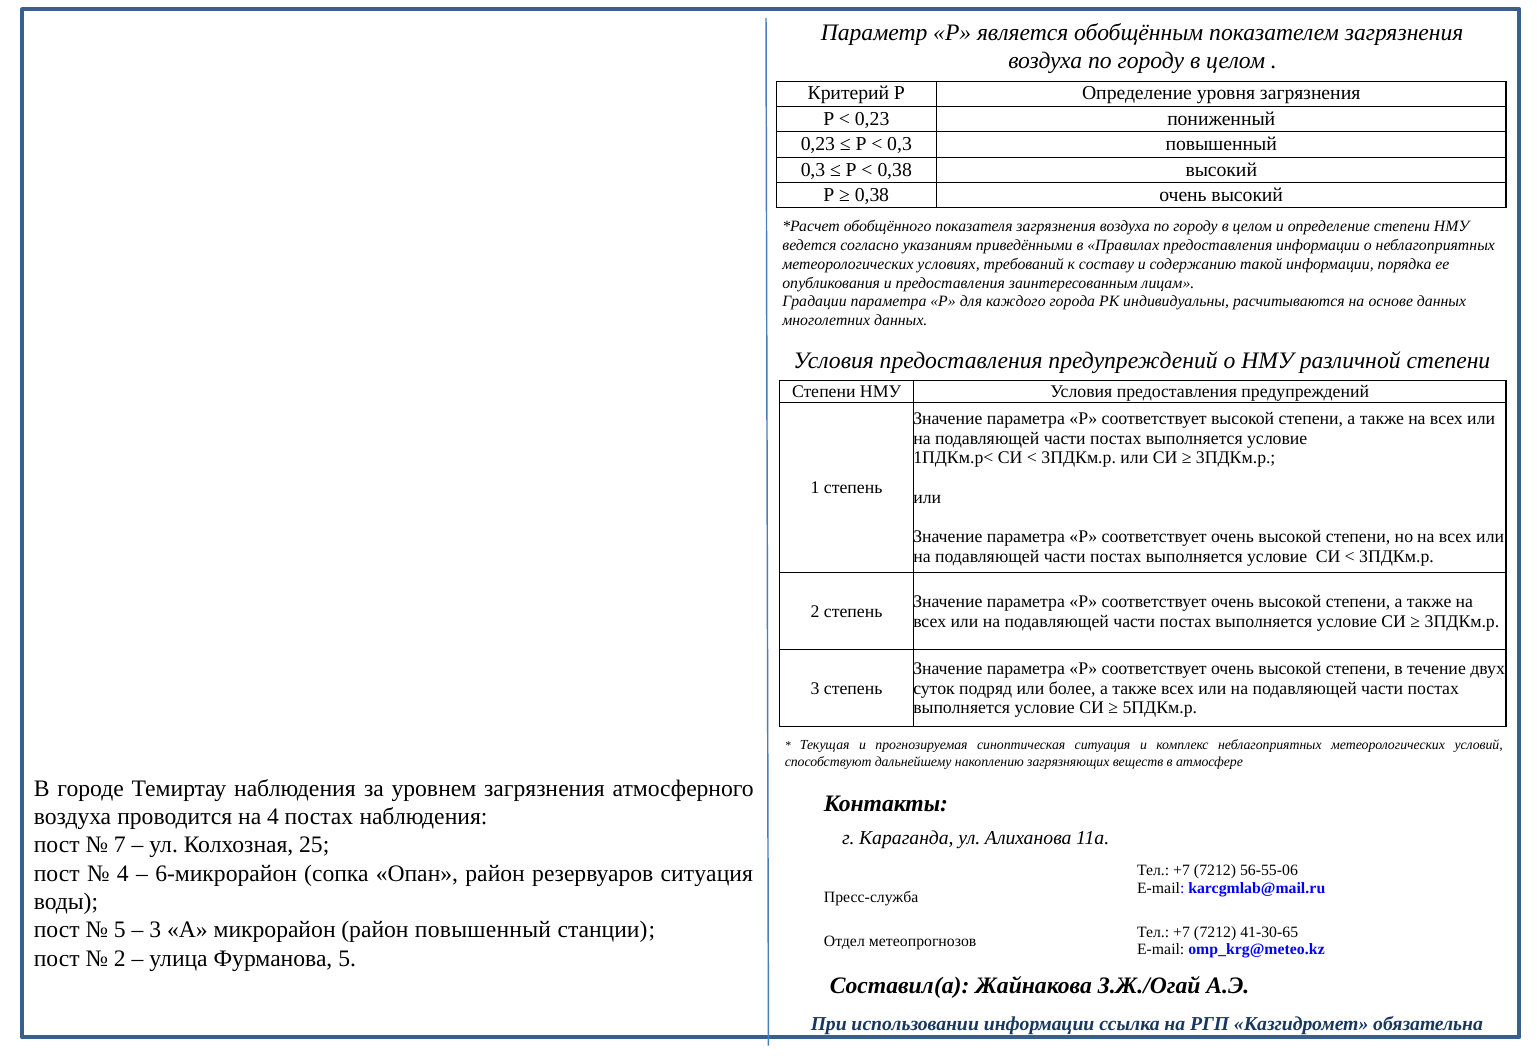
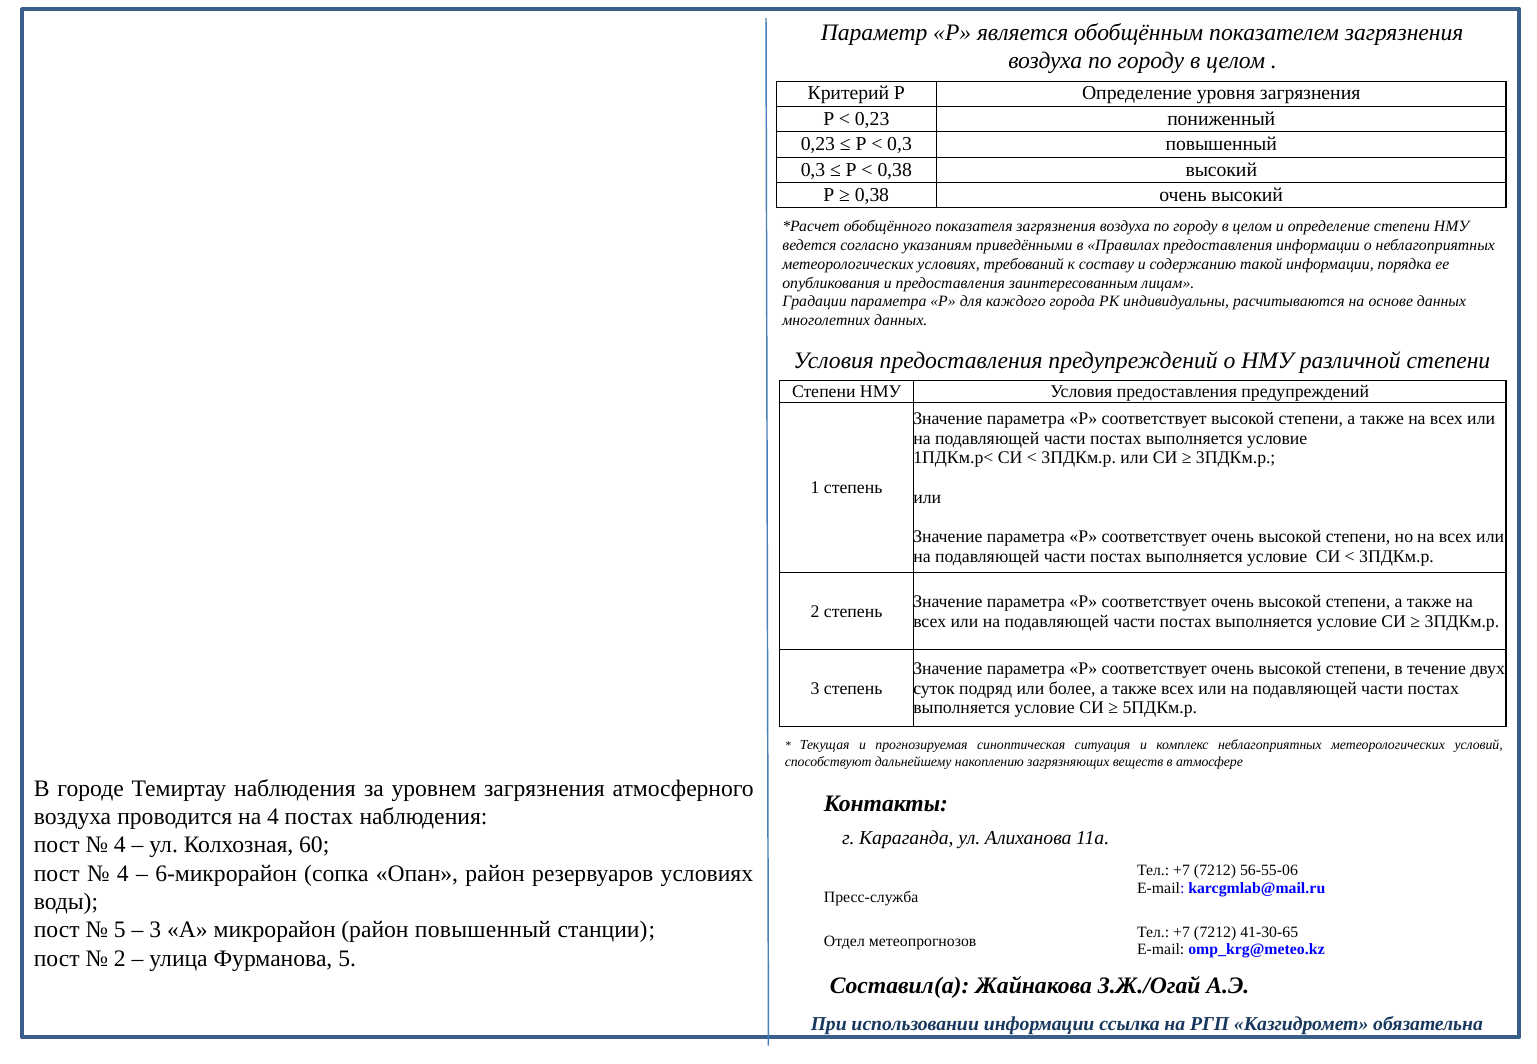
7: 7 -> 4 (120, 845)
25: 25 -> 60 (314, 845)
резервуаров ситуация: ситуация -> условиях (707, 873)
